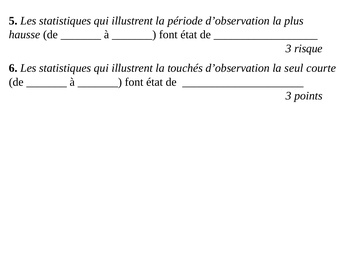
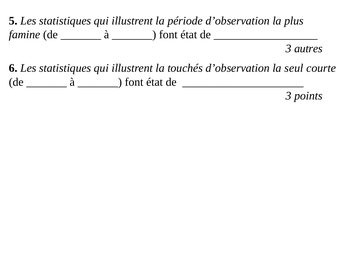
hausse: hausse -> famine (25, 35)
risque: risque -> autres (308, 48)
